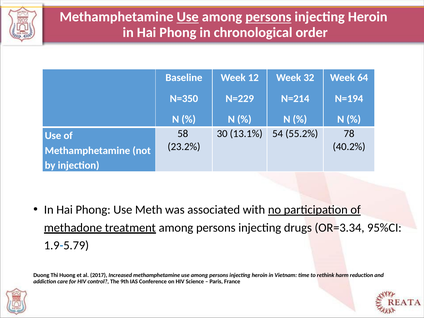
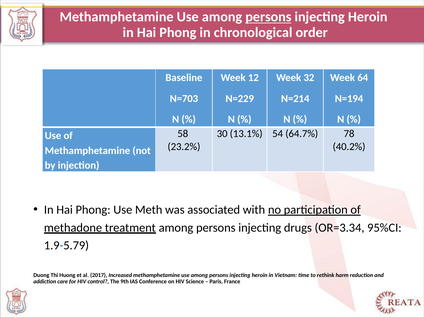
Use underline: present -> none (188, 17)
N=350: N=350 -> N=703 (184, 99)
55.2%: 55.2% -> 64.7% (302, 134)
